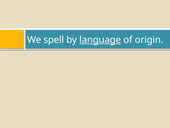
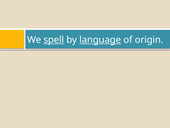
spell underline: none -> present (54, 40)
